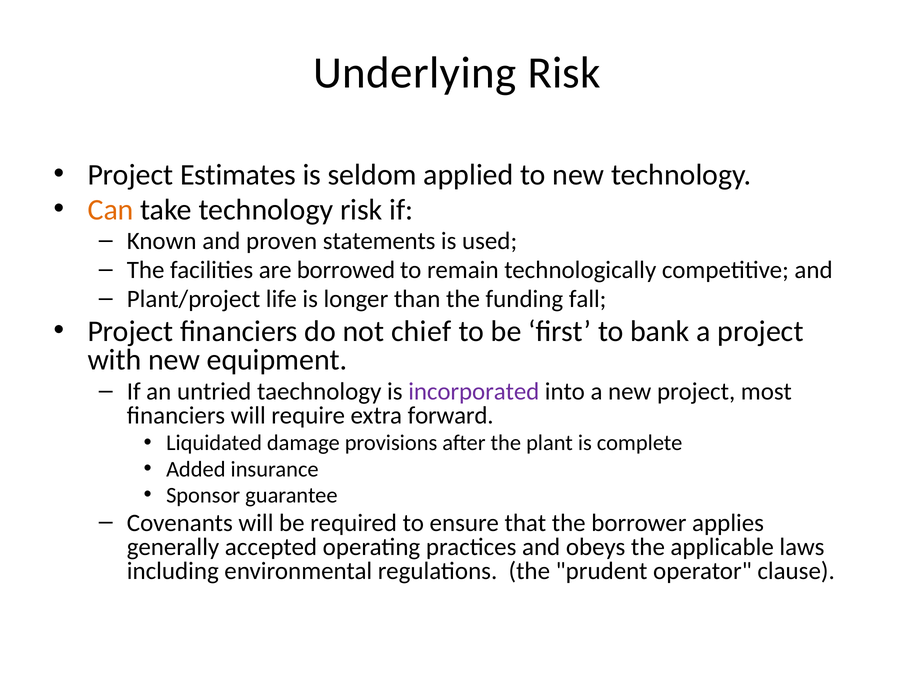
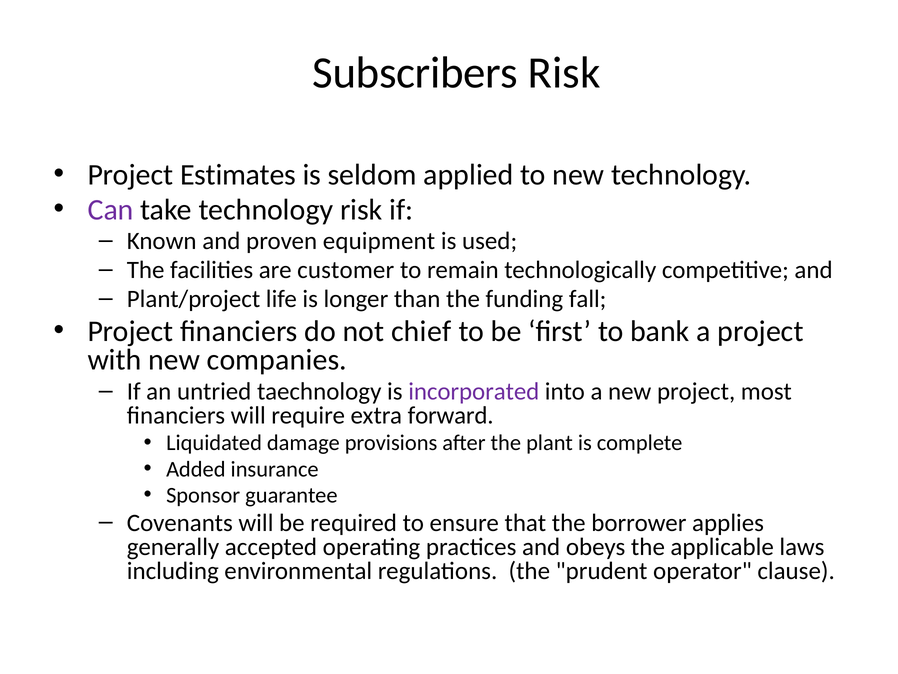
Underlying: Underlying -> Subscribers (415, 73)
Can colour: orange -> purple (111, 209)
statements: statements -> equipment (379, 241)
borrowed: borrowed -> customer (346, 270)
equipment: equipment -> companies (277, 360)
